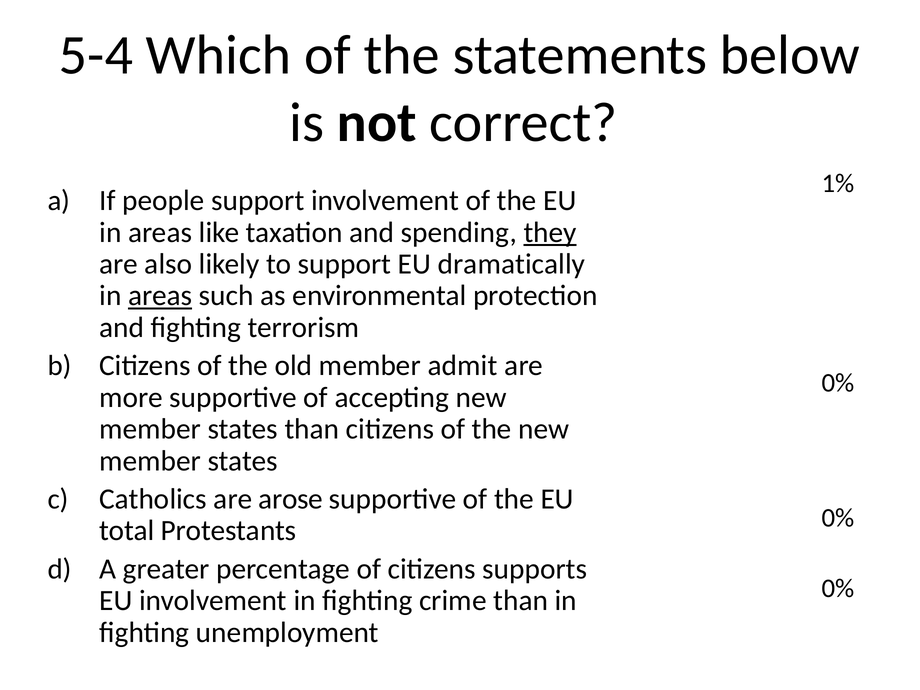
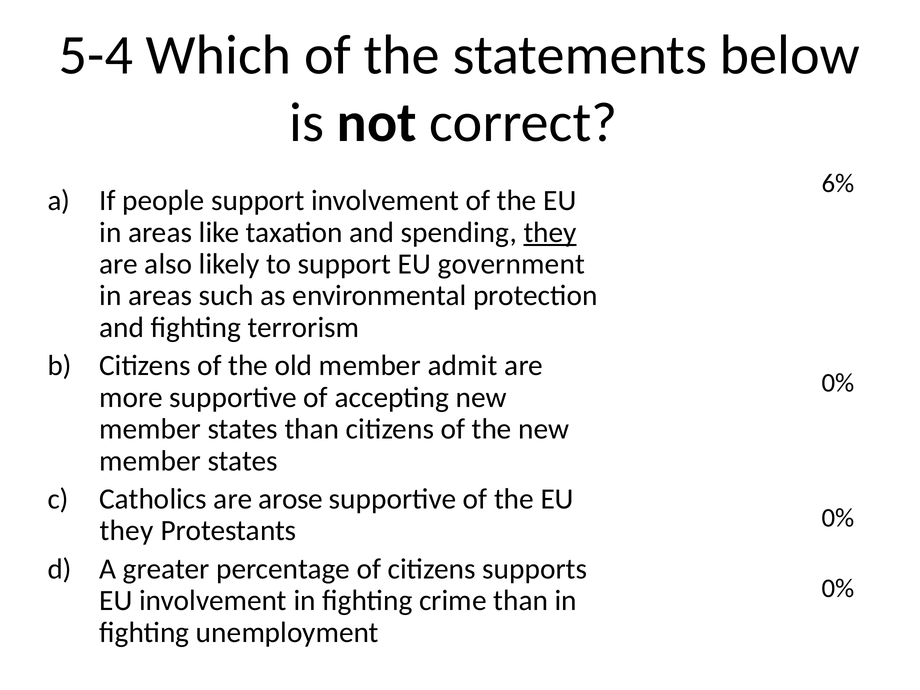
1%: 1% -> 6% (838, 184)
dramatically: dramatically -> government (511, 264)
areas underline: present -> none (160, 296)
total: total -> they (127, 531)
